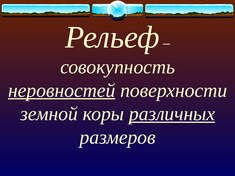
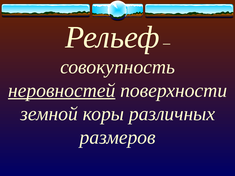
различных underline: present -> none (172, 114)
